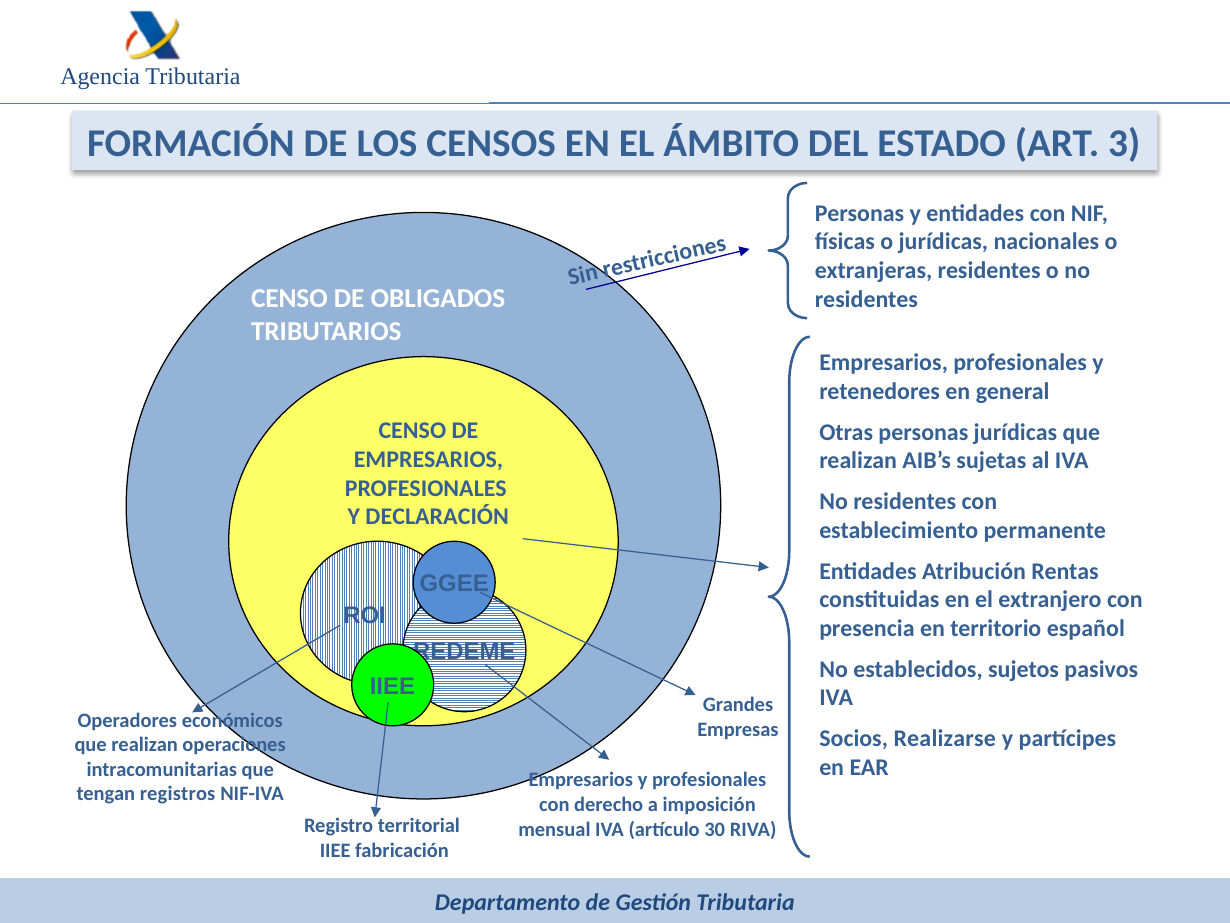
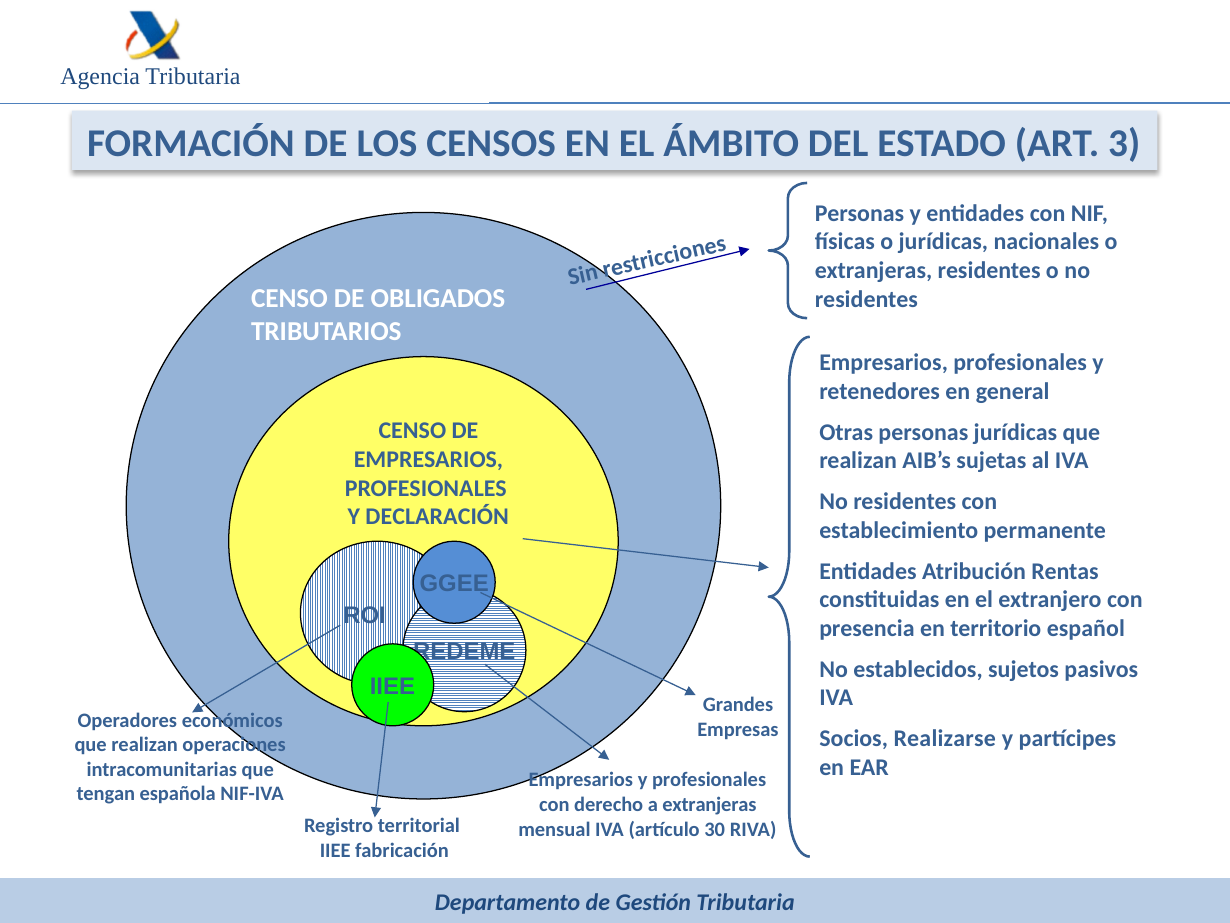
registros: registros -> española (178, 794)
a imposición: imposición -> extranjeras (709, 804)
